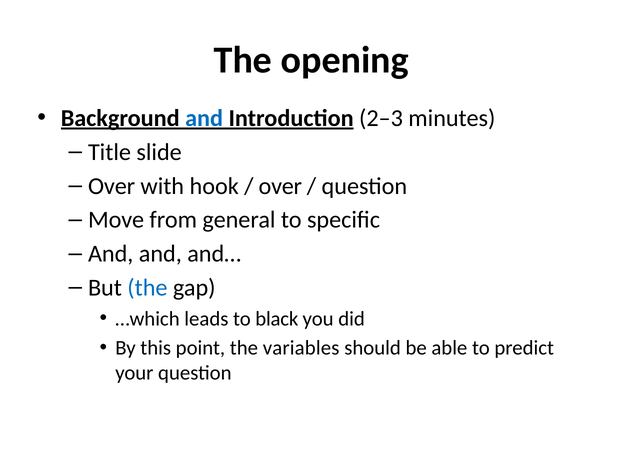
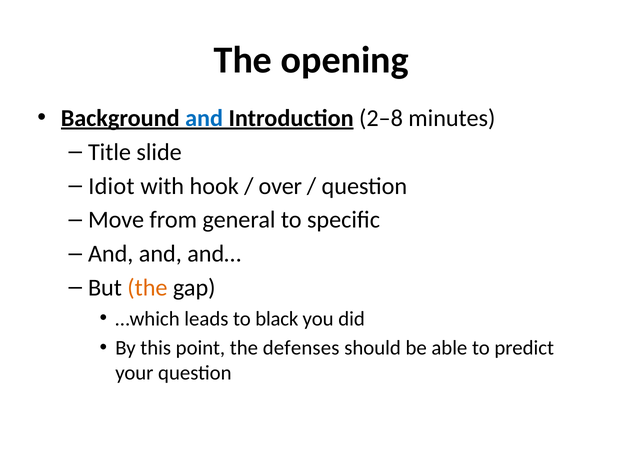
2–3: 2–3 -> 2–8 (381, 118)
Over: Over -> Idiot (111, 186)
the colour: blue -> orange (147, 287)
variables: variables -> defenses (301, 347)
